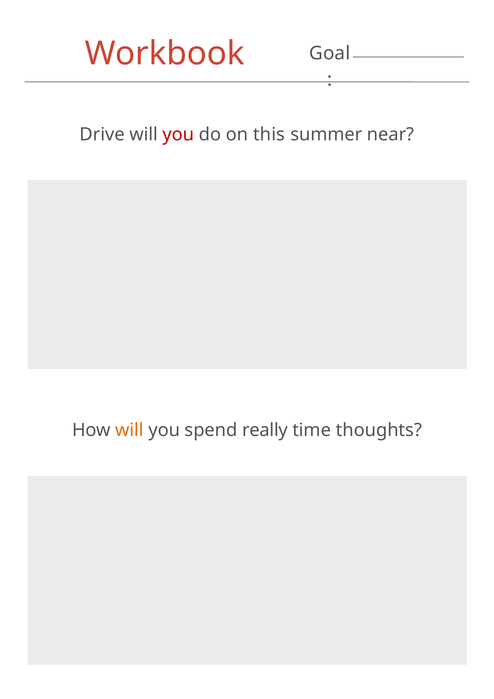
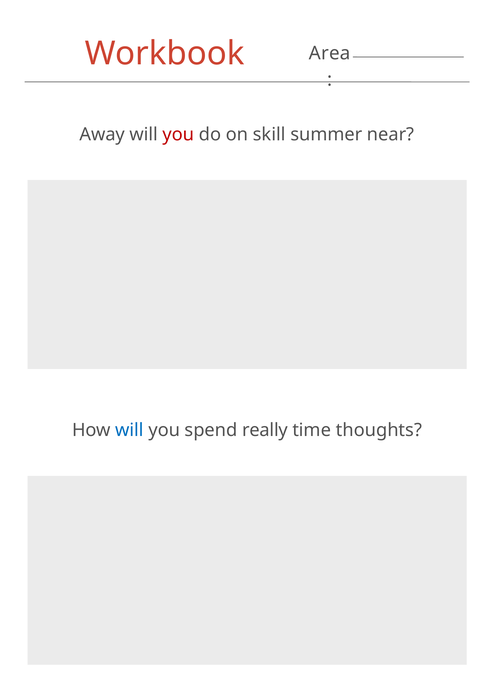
Goal: Goal -> Area (330, 53)
Drive: Drive -> Away (102, 134)
this: this -> skill (269, 134)
will colour: orange -> blue (129, 430)
